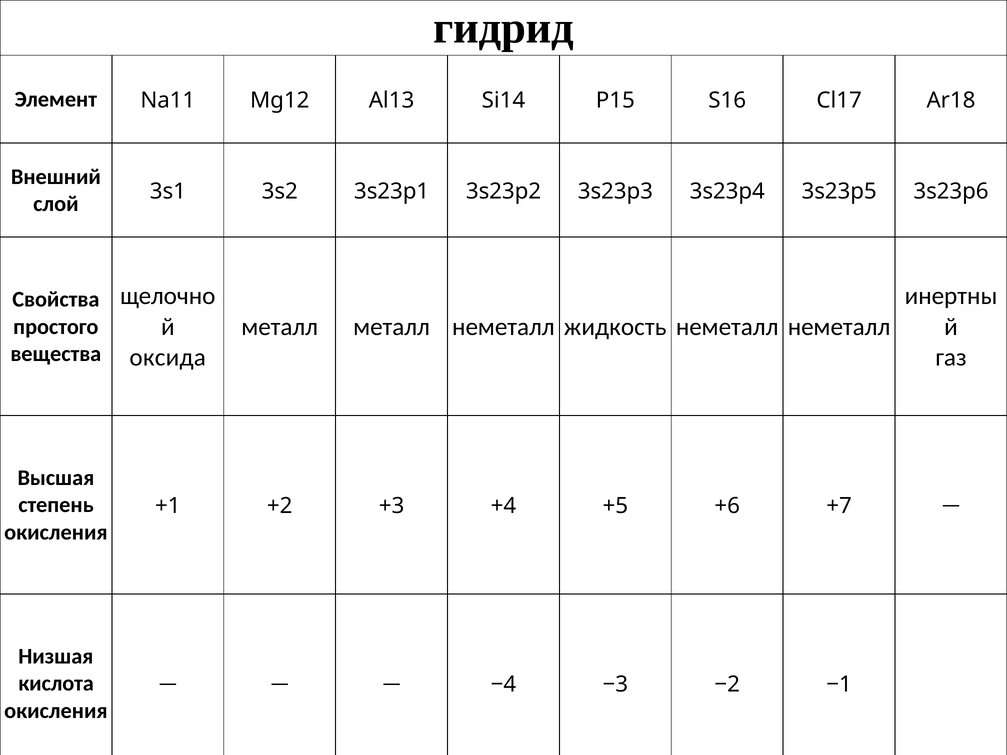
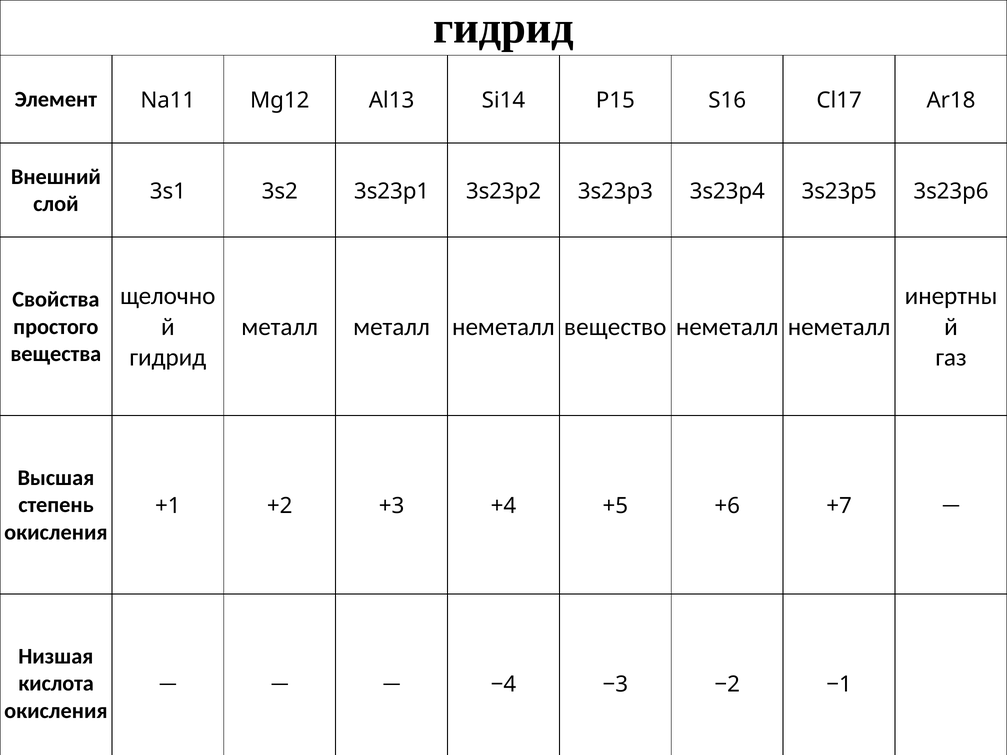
жидкость: жидкость -> вещество (615, 327)
оксида: оксида -> гидрид (168, 358)
